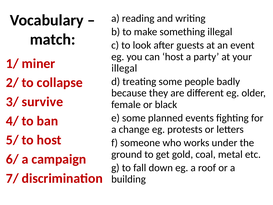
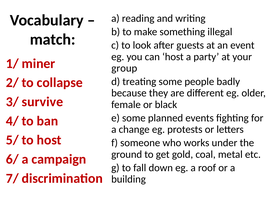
illegal: illegal -> group (124, 68)
